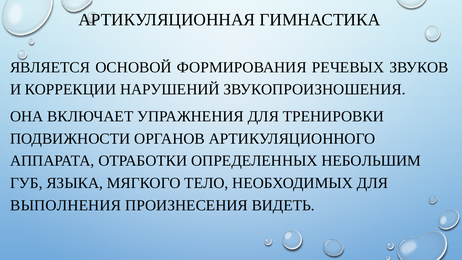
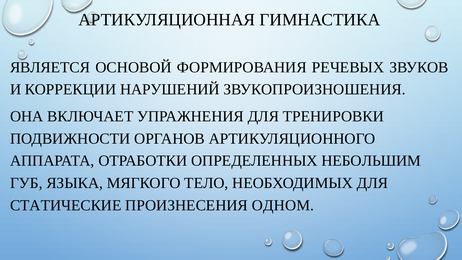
ВЫПОЛНЕНИЯ: ВЫПОЛНЕНИЯ -> СТАТИЧЕСКИЕ (66, 205)
ВИДЕТЬ: ВИДЕТЬ -> ОДНОМ (283, 205)
